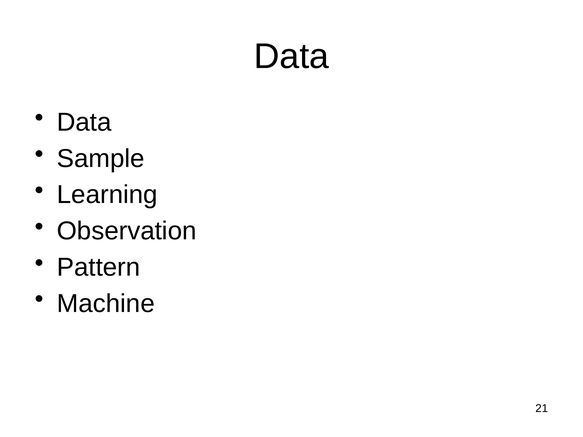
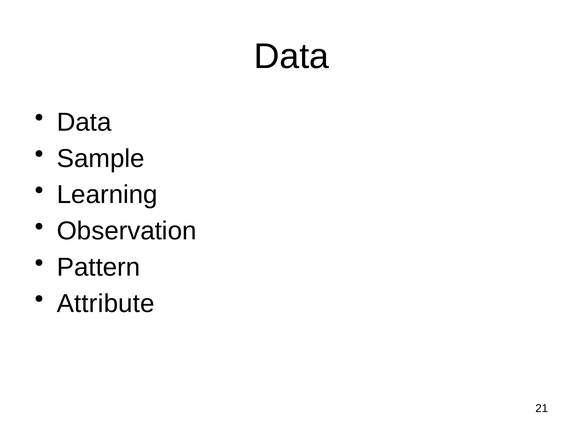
Machine: Machine -> Attribute (106, 304)
